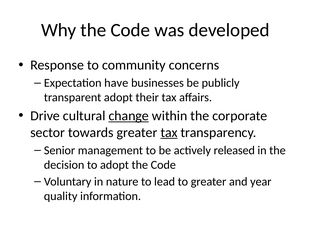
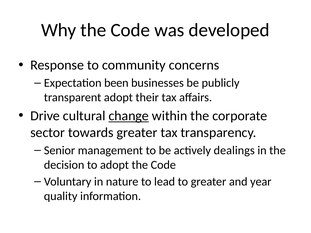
have: have -> been (116, 83)
tax underline: present -> none (169, 133)
released: released -> dealings (234, 150)
